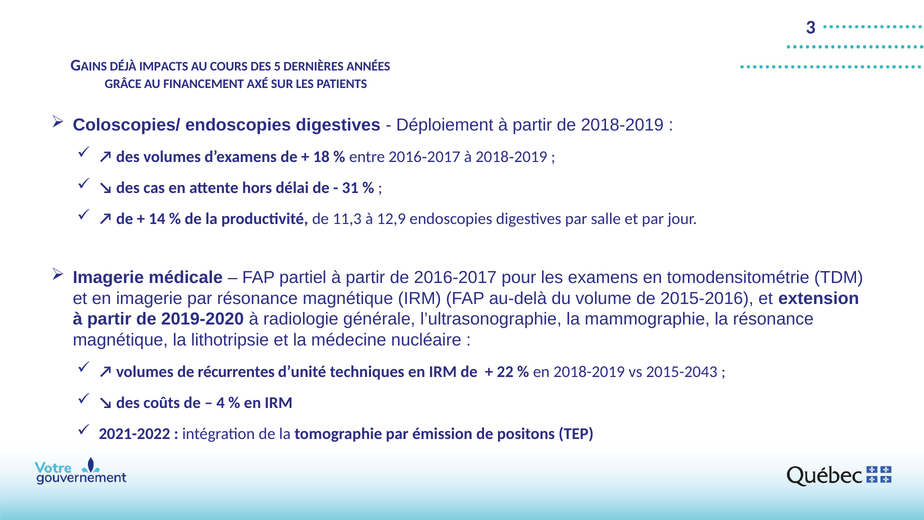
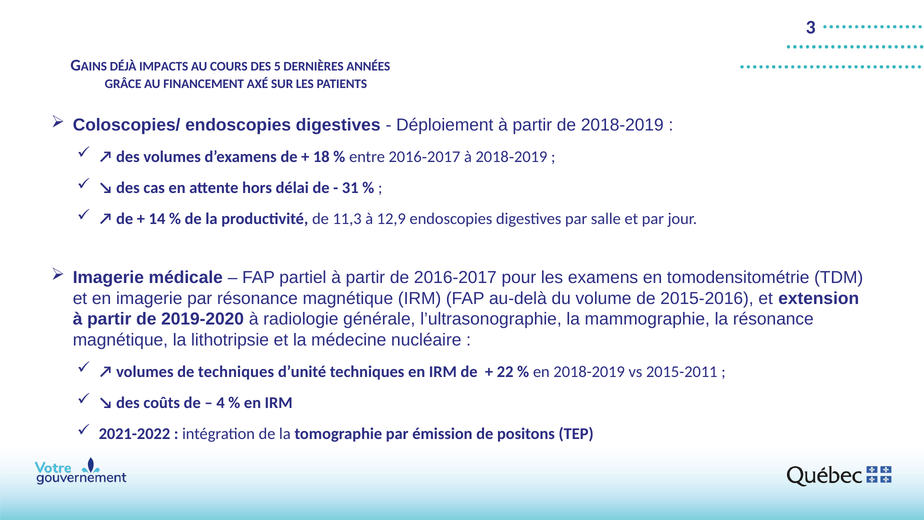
de récurrentes: récurrentes -> techniques (236, 371)
2015-2043: 2015-2043 -> 2015-2011 (682, 371)
